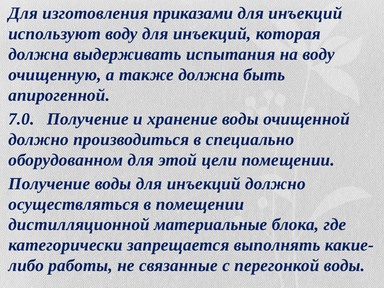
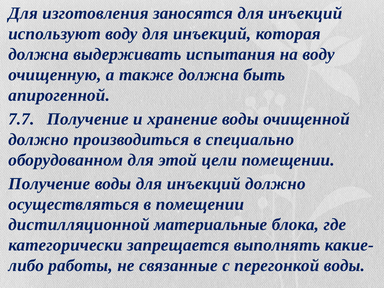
приказами: приказами -> заносятся (193, 13)
7.0: 7.0 -> 7.7 (21, 119)
